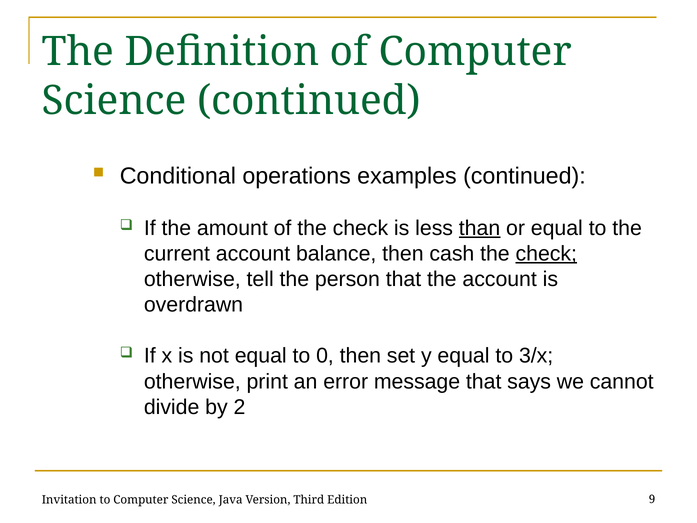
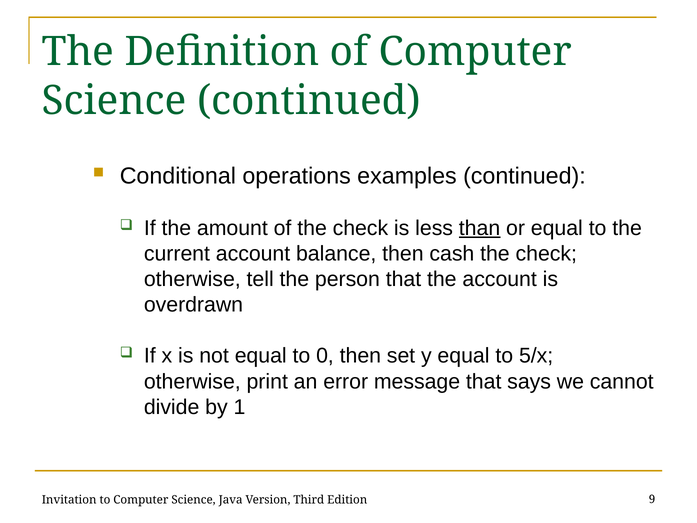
check underline: present -> none (546, 254)
3/x: 3/x -> 5/x (536, 356)
2: 2 -> 1 (240, 407)
